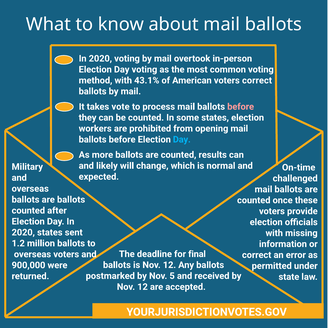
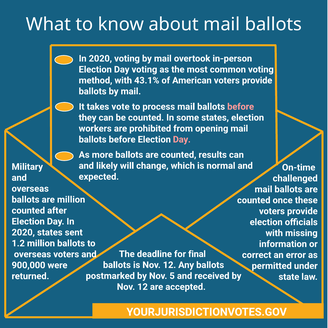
American voters correct: correct -> provide (257, 80)
Day colour: light blue -> pink (182, 139)
are ballots: ballots -> million (71, 200)
